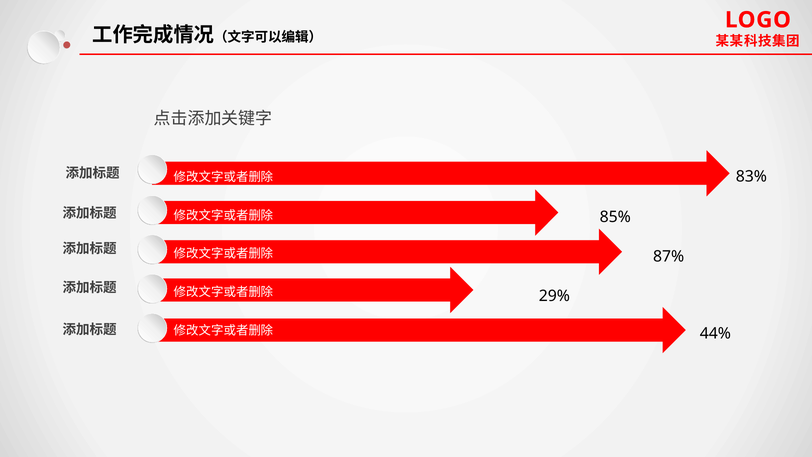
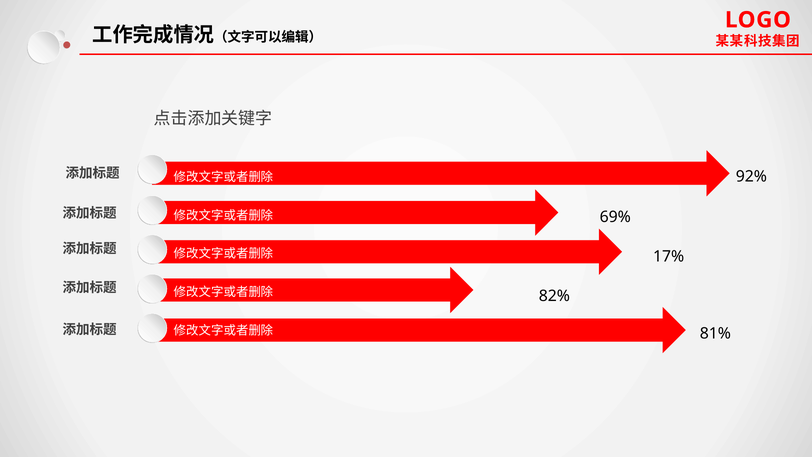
83%: 83% -> 92% (751, 177)
85%: 85% -> 69% (615, 217)
87%: 87% -> 17% (669, 257)
29%: 29% -> 82% (554, 296)
44%: 44% -> 81% (715, 333)
